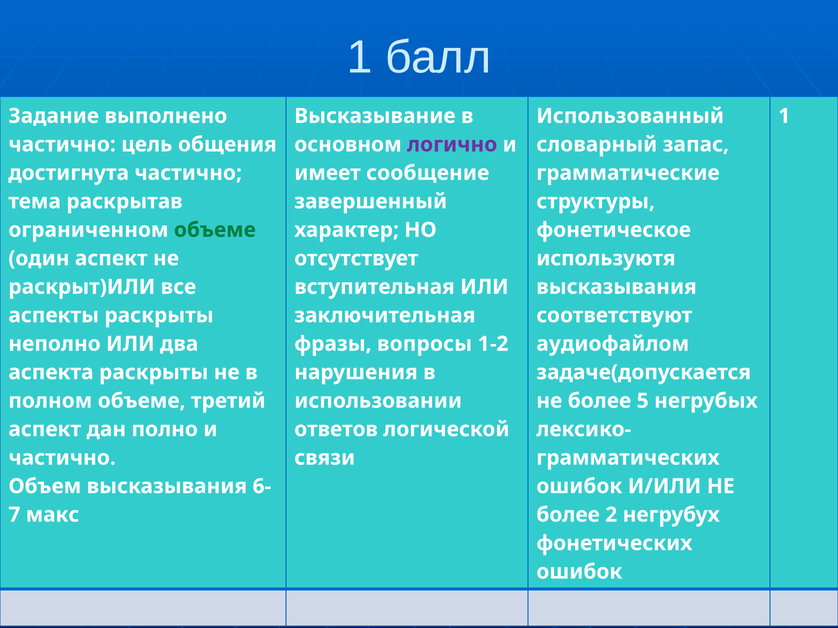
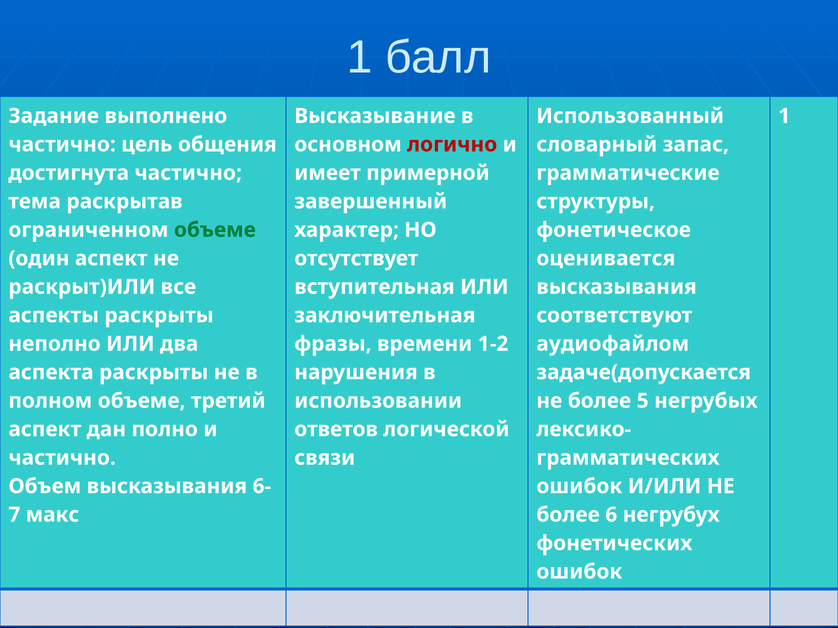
логично colour: purple -> red (452, 145)
сообщение: сообщение -> примерной (428, 173)
используютя: используютя -> оценивается (606, 259)
вопросы: вопросы -> времени (425, 344)
2: 2 -> 6 (611, 515)
